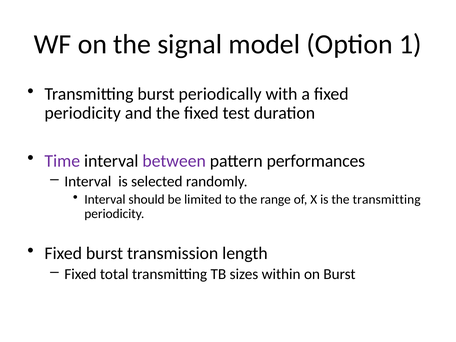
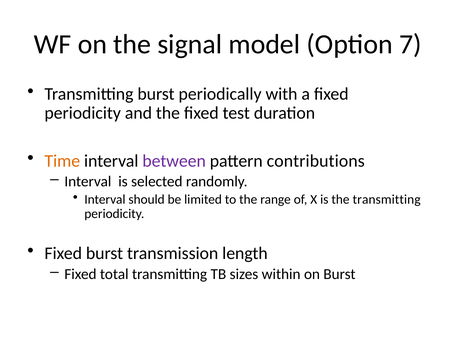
1: 1 -> 7 (410, 44)
Time colour: purple -> orange (62, 161)
performances: performances -> contributions (316, 161)
